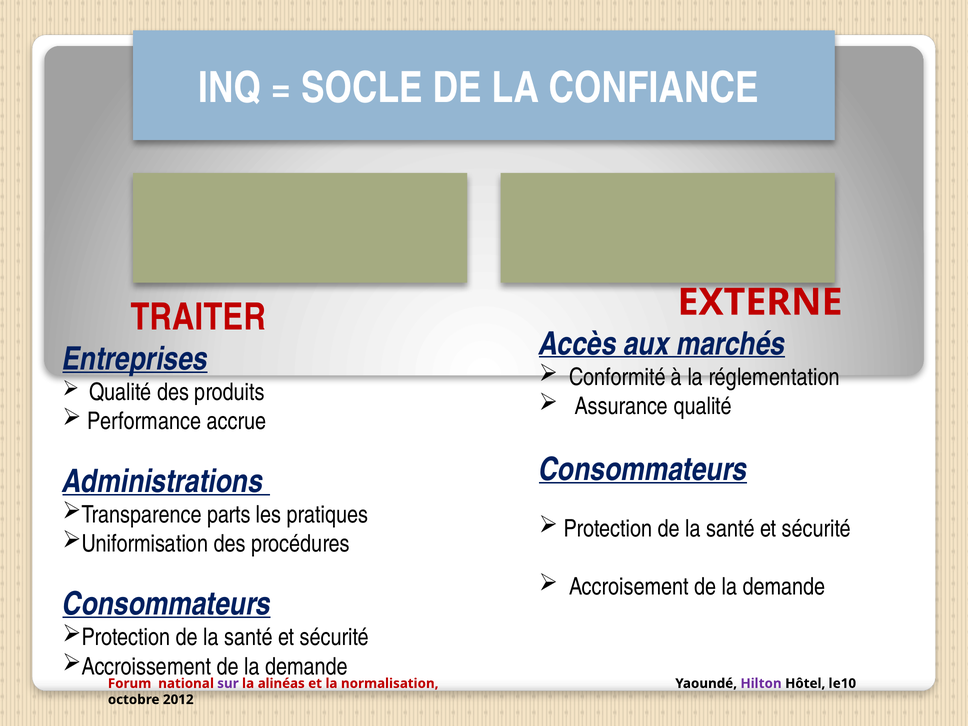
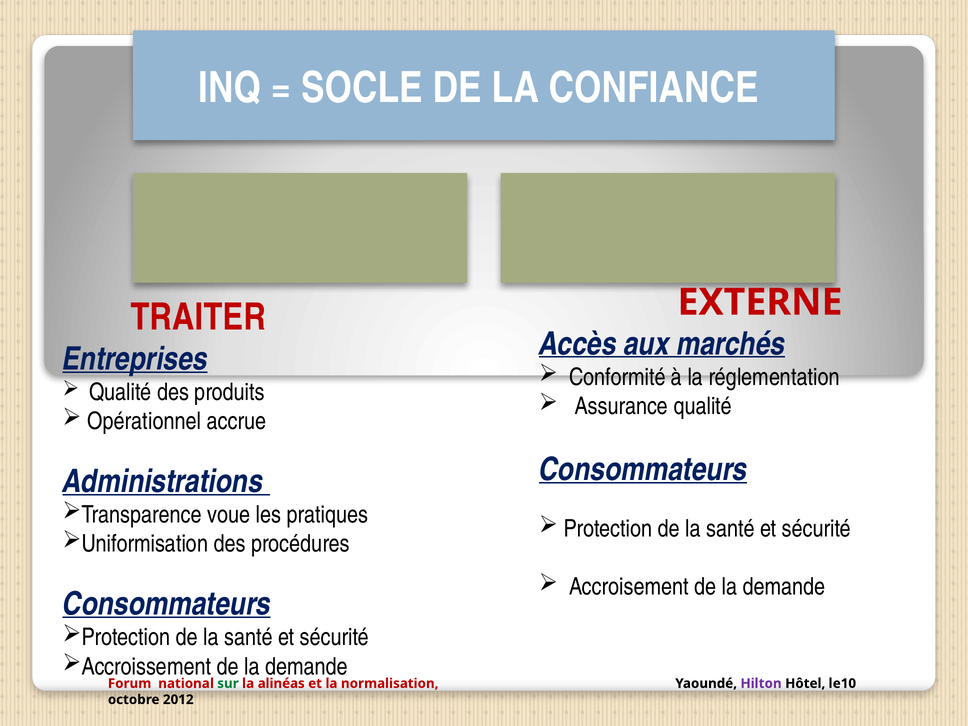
Performance: Performance -> Opérationnel (144, 421)
parts: parts -> voue (229, 515)
sur colour: purple -> green (228, 683)
